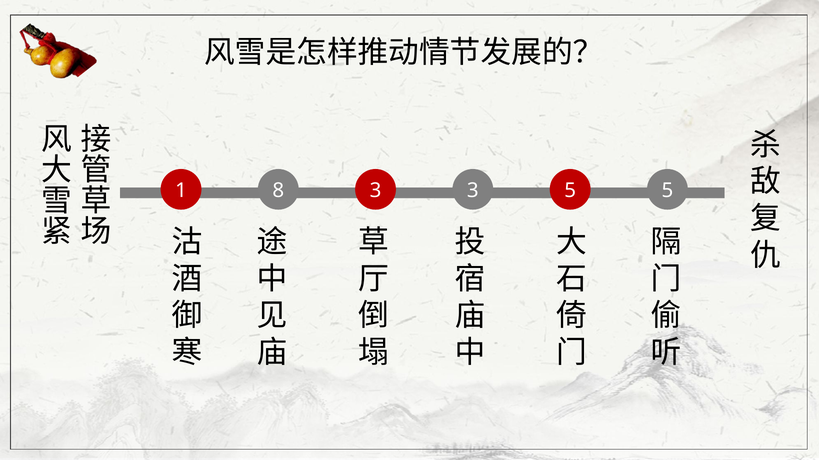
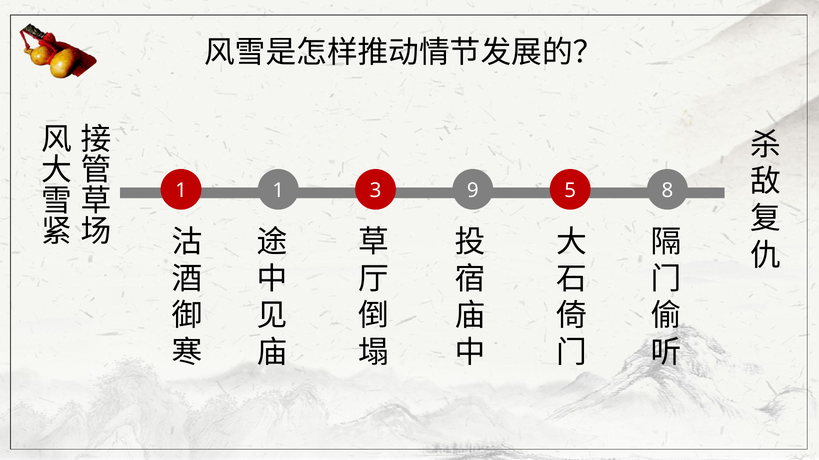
1 8: 8 -> 1 (278, 191)
3 3: 3 -> 9 (473, 191)
5 5: 5 -> 8 (667, 191)
